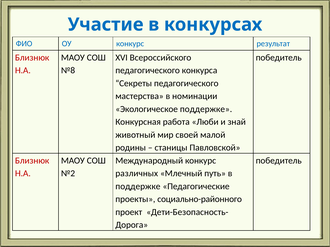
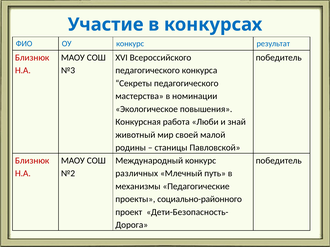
№8: №8 -> №3 (68, 71)
Экологическое поддержке: поддержке -> повышения (206, 109)
поддержке: поддержке -> механизмы (138, 187)
